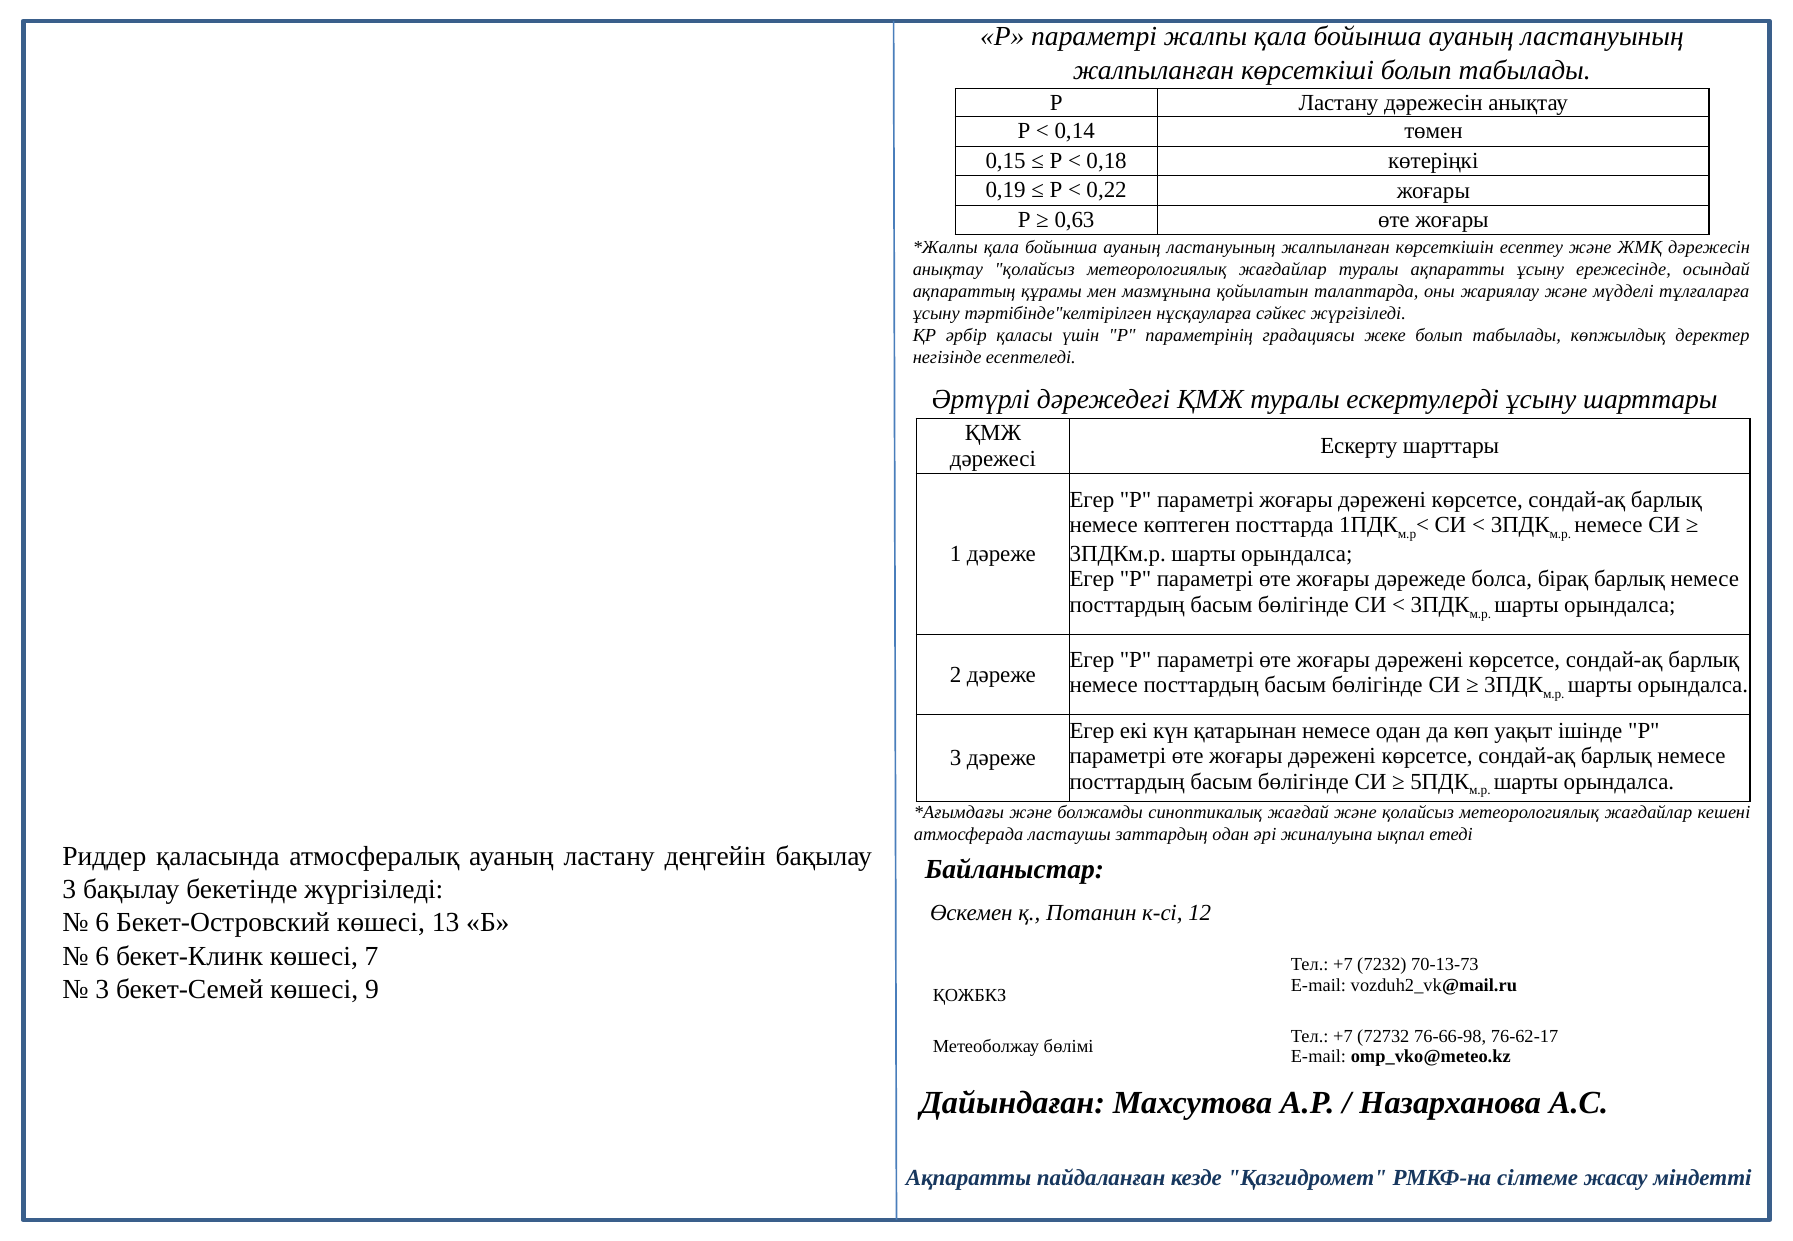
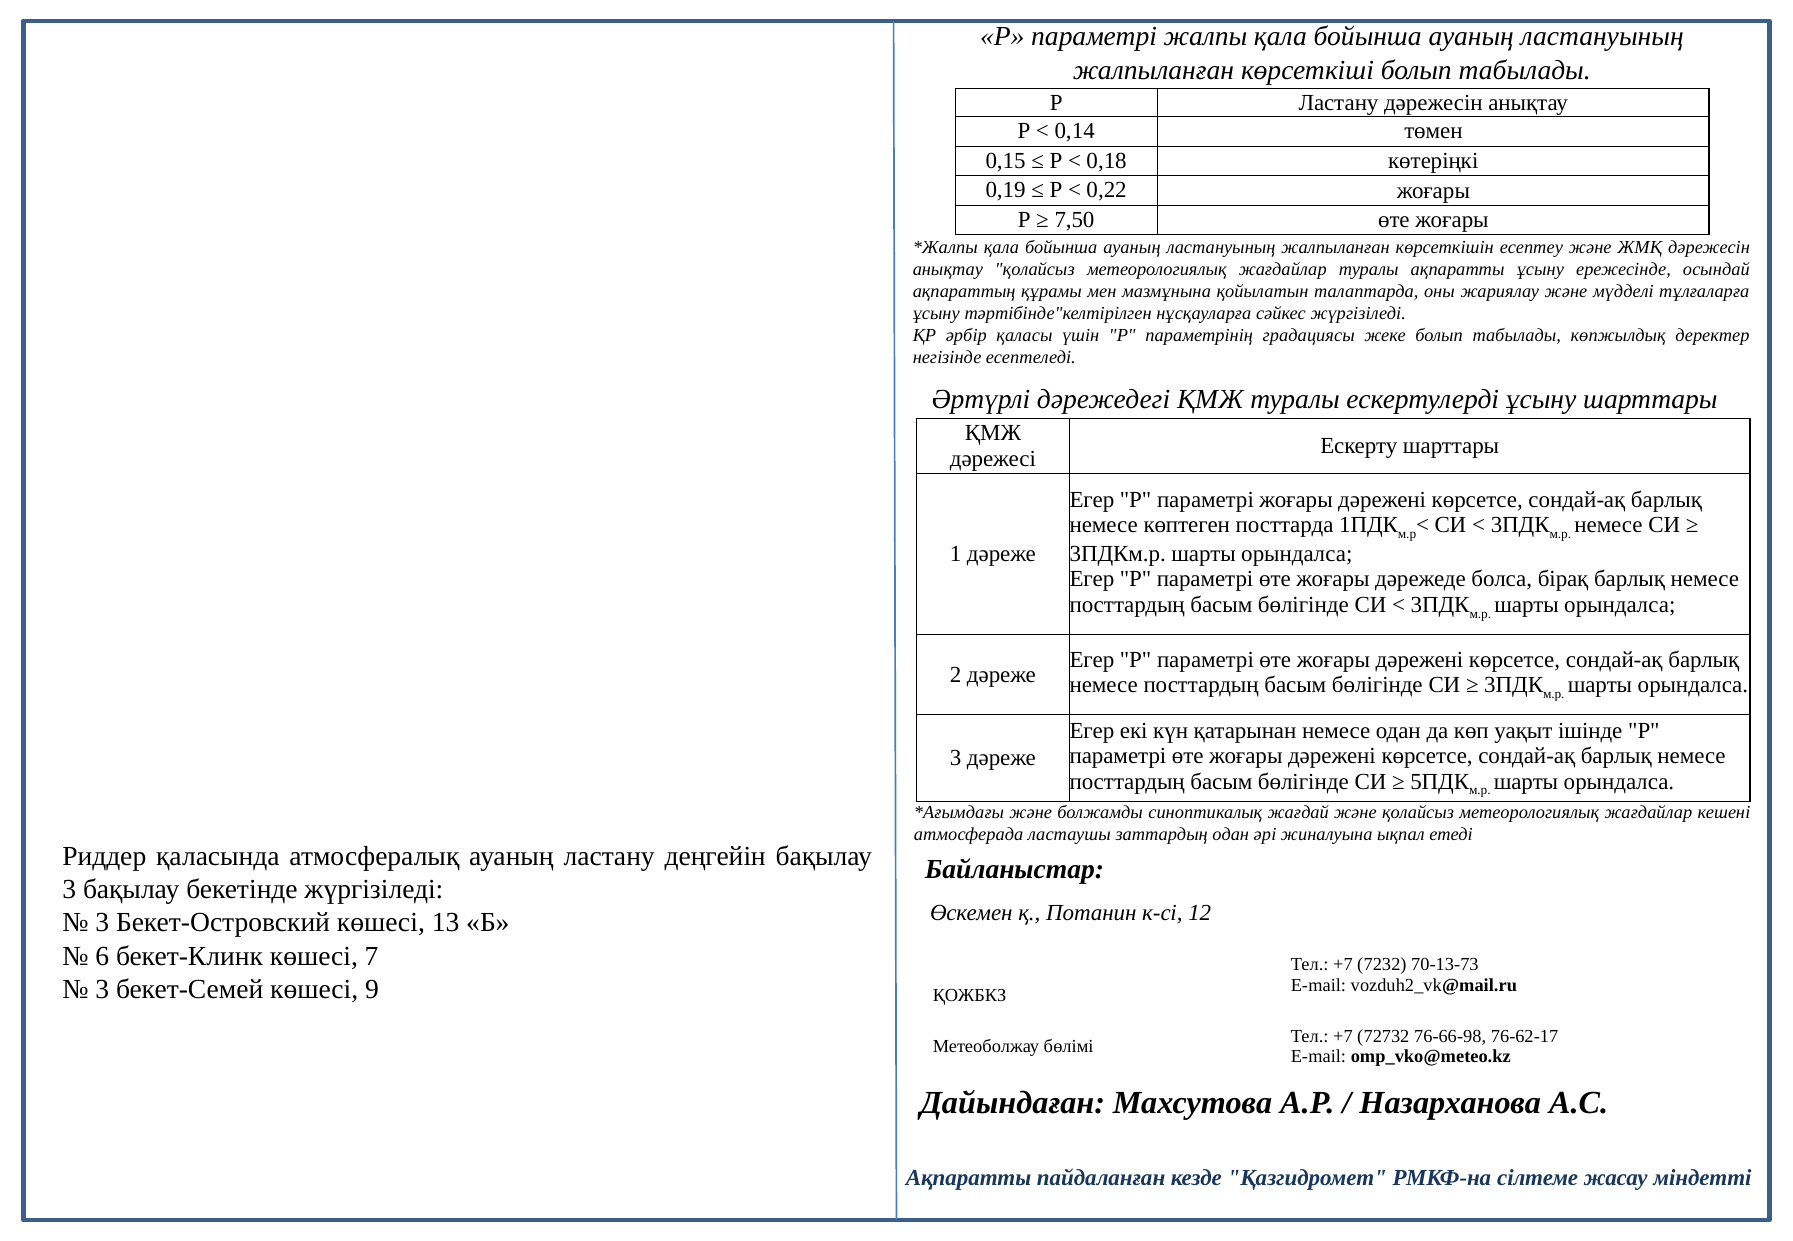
0,63: 0,63 -> 7,50 (1075, 220)
6: 6 -> 3 (102, 923)
